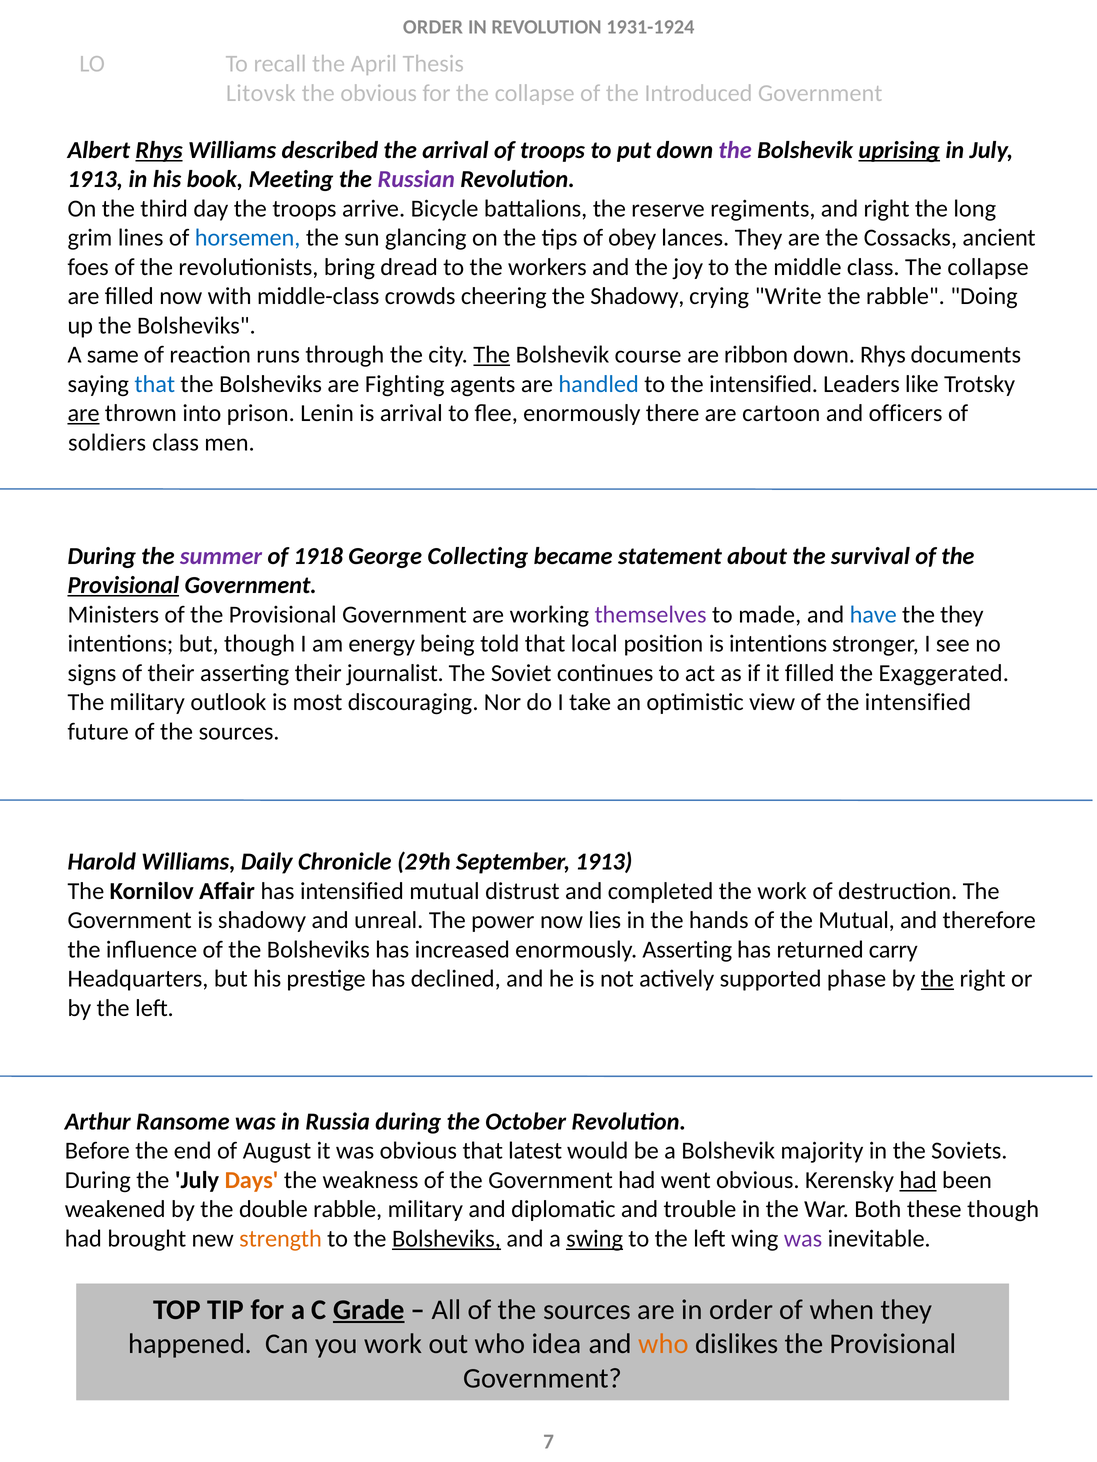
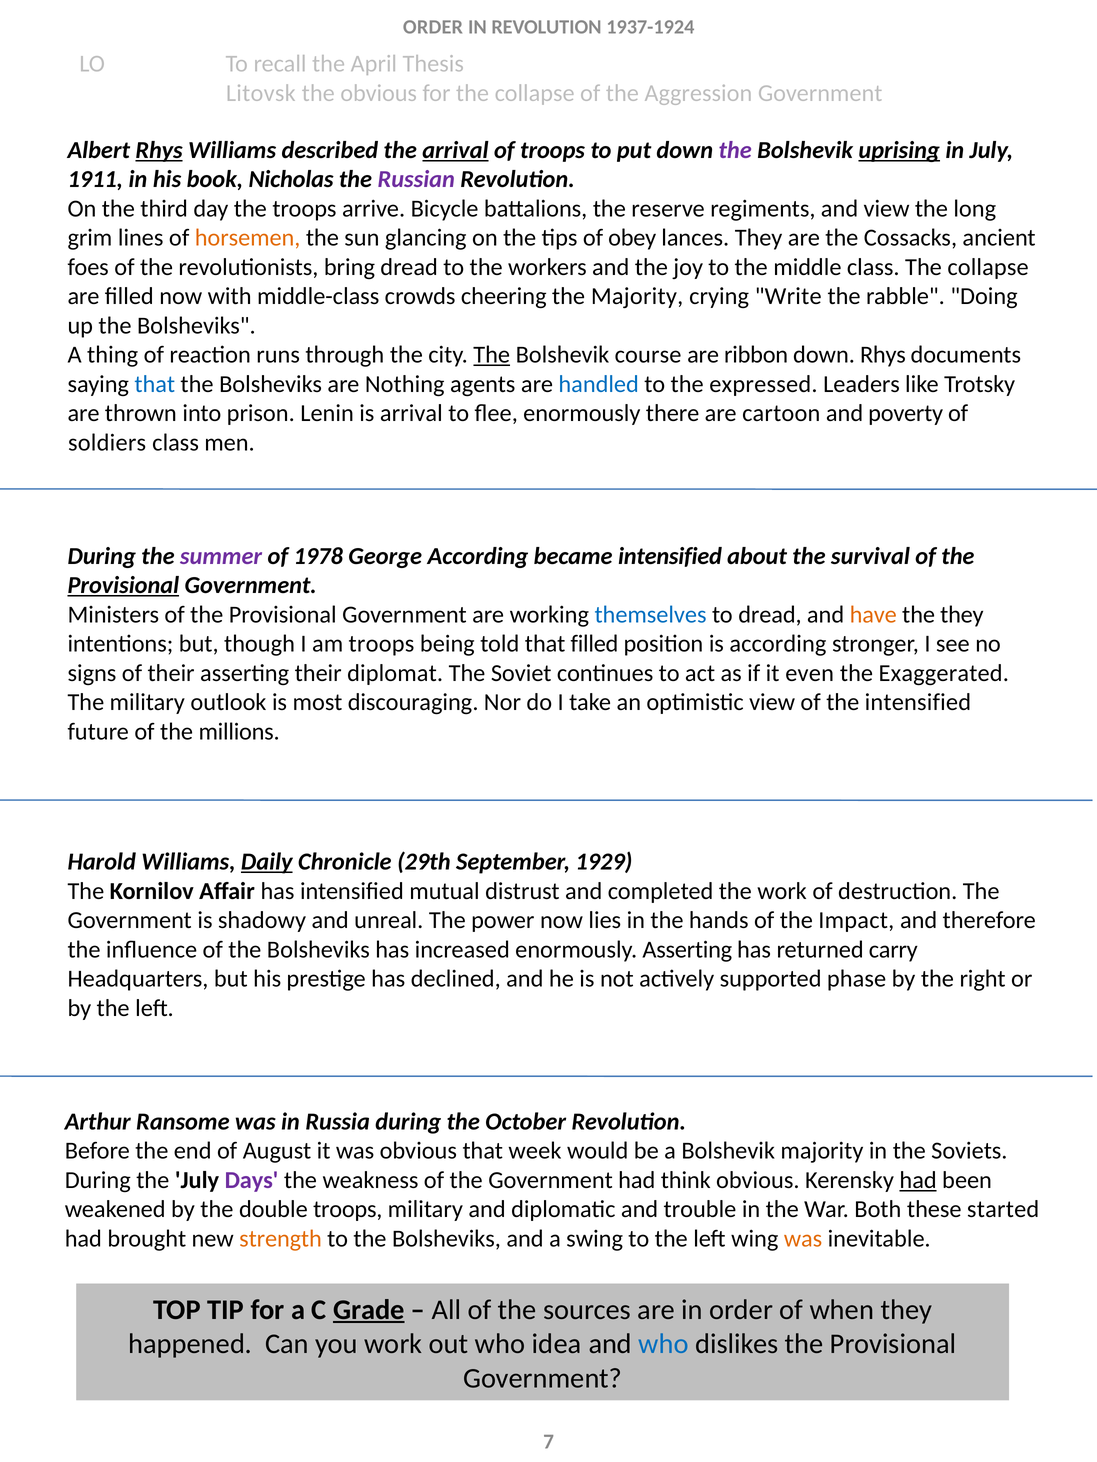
1931-1924: 1931-1924 -> 1937-1924 (650, 27)
Introduced: Introduced -> Aggression (698, 93)
arrival underline: none -> present (455, 150)
1913: 1913 -> 1911 (95, 179)
Meeting: Meeting -> Nicholas (291, 179)
and right: right -> view (887, 209)
horsemen colour: blue -> orange (248, 238)
the Shadowy: Shadowy -> Majority (637, 296)
same: same -> thing (113, 355)
Fighting: Fighting -> Nothing (405, 384)
to the intensified: intensified -> expressed (763, 384)
are underline: present -> none (84, 413)
officers: officers -> poverty (906, 413)
1918: 1918 -> 1978 (318, 556)
George Collecting: Collecting -> According (478, 556)
became statement: statement -> intensified (670, 556)
themselves colour: purple -> blue (651, 615)
to made: made -> dread (770, 615)
have colour: blue -> orange (873, 615)
am energy: energy -> troops (381, 644)
that local: local -> filled (594, 644)
is intentions: intentions -> according (778, 644)
journalist: journalist -> diplomat (395, 673)
it filled: filled -> even (810, 673)
future of the sources: sources -> millions (239, 732)
Daily underline: none -> present (267, 862)
September 1913: 1913 -> 1929 (604, 862)
the Mutual: Mutual -> Impact (856, 921)
the underline: present -> none (937, 979)
latest: latest -> week (535, 1151)
Days colour: orange -> purple (252, 1181)
went: went -> think (686, 1181)
double rabble: rabble -> troops (348, 1210)
these though: though -> started (1003, 1210)
Bolsheviks underline: present -> none (446, 1239)
swing underline: present -> none (595, 1239)
was colour: purple -> orange (803, 1239)
who colour: orange -> blue (664, 1345)
